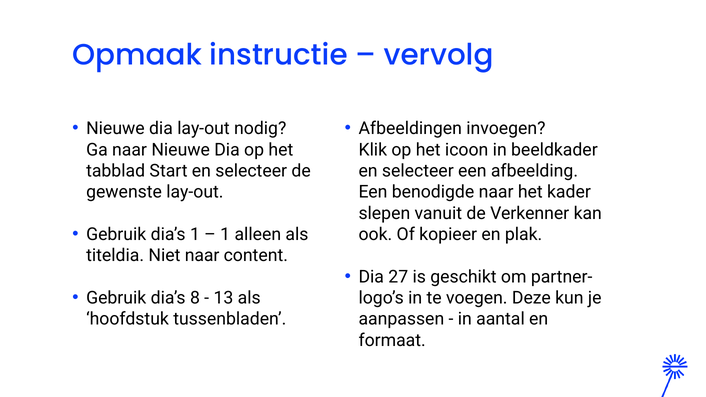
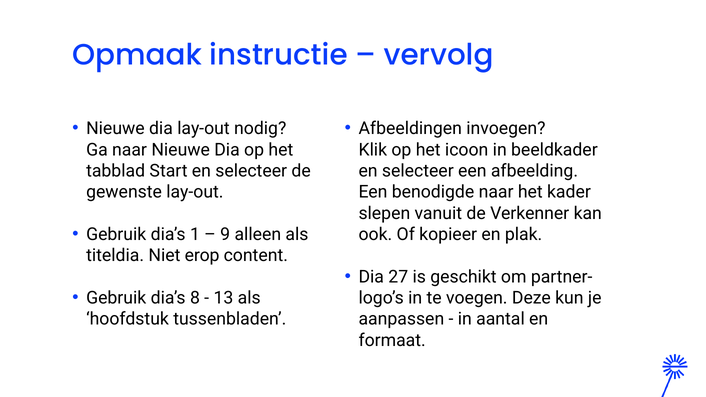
1: 1 -> 9 (225, 234)
Niet naar: naar -> erop (202, 256)
